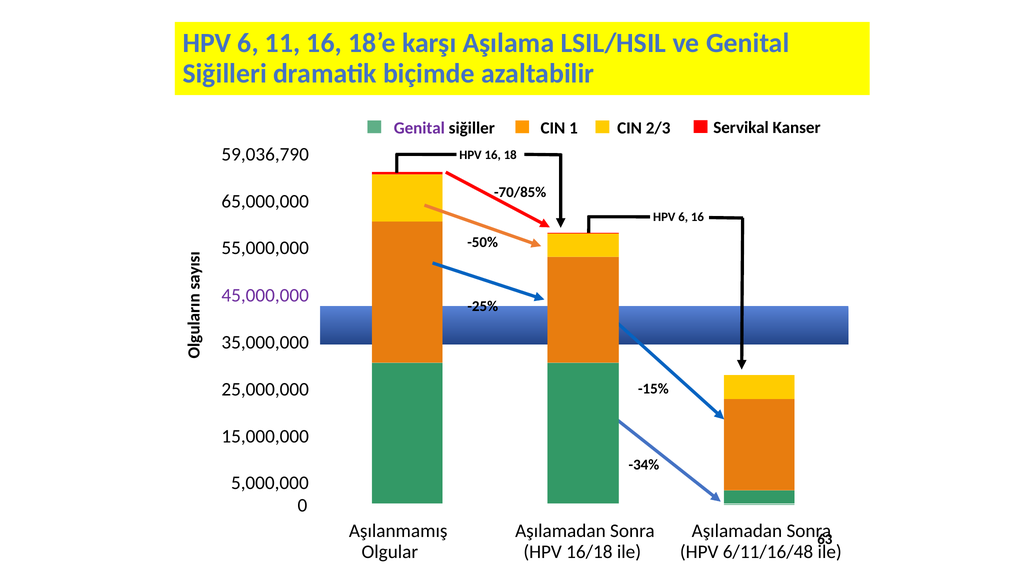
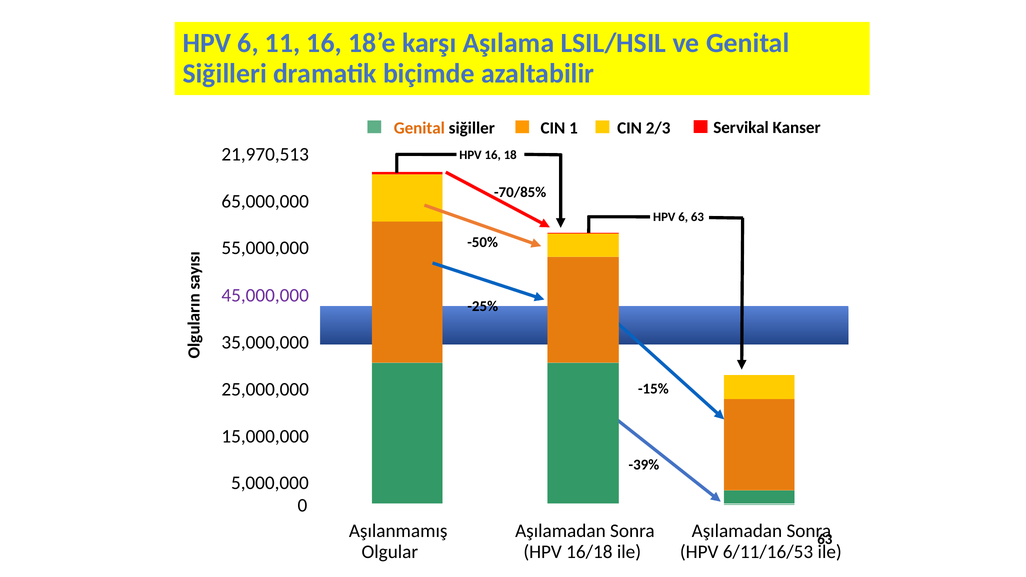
Genital colour: purple -> orange (419, 128)
59,036,790: 59,036,790 -> 21,970,513 (265, 154)
6 16: 16 -> 63 (697, 217)
-34%: -34% -> -39% (644, 465)
6/11/16/48: 6/11/16/48 -> 6/11/16/53 (768, 552)
